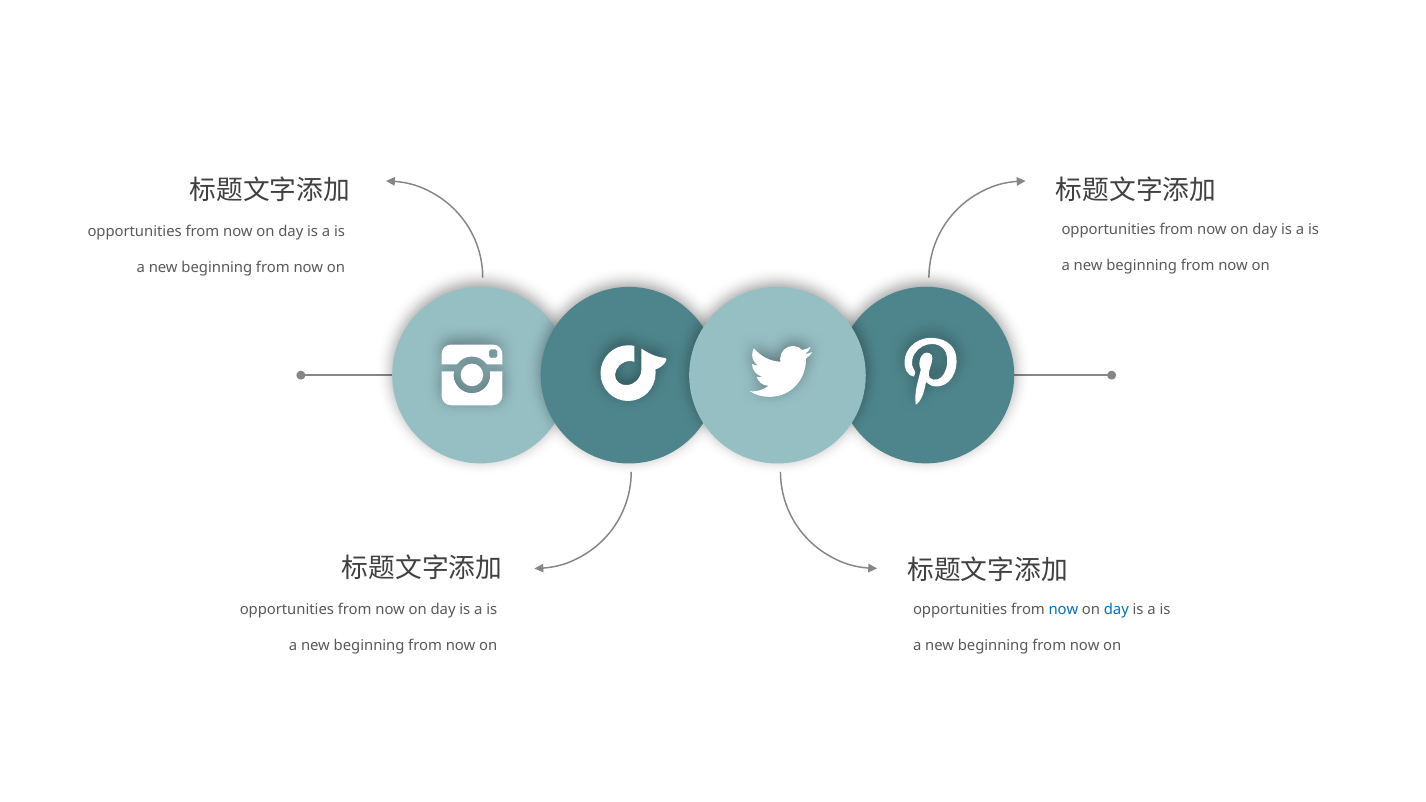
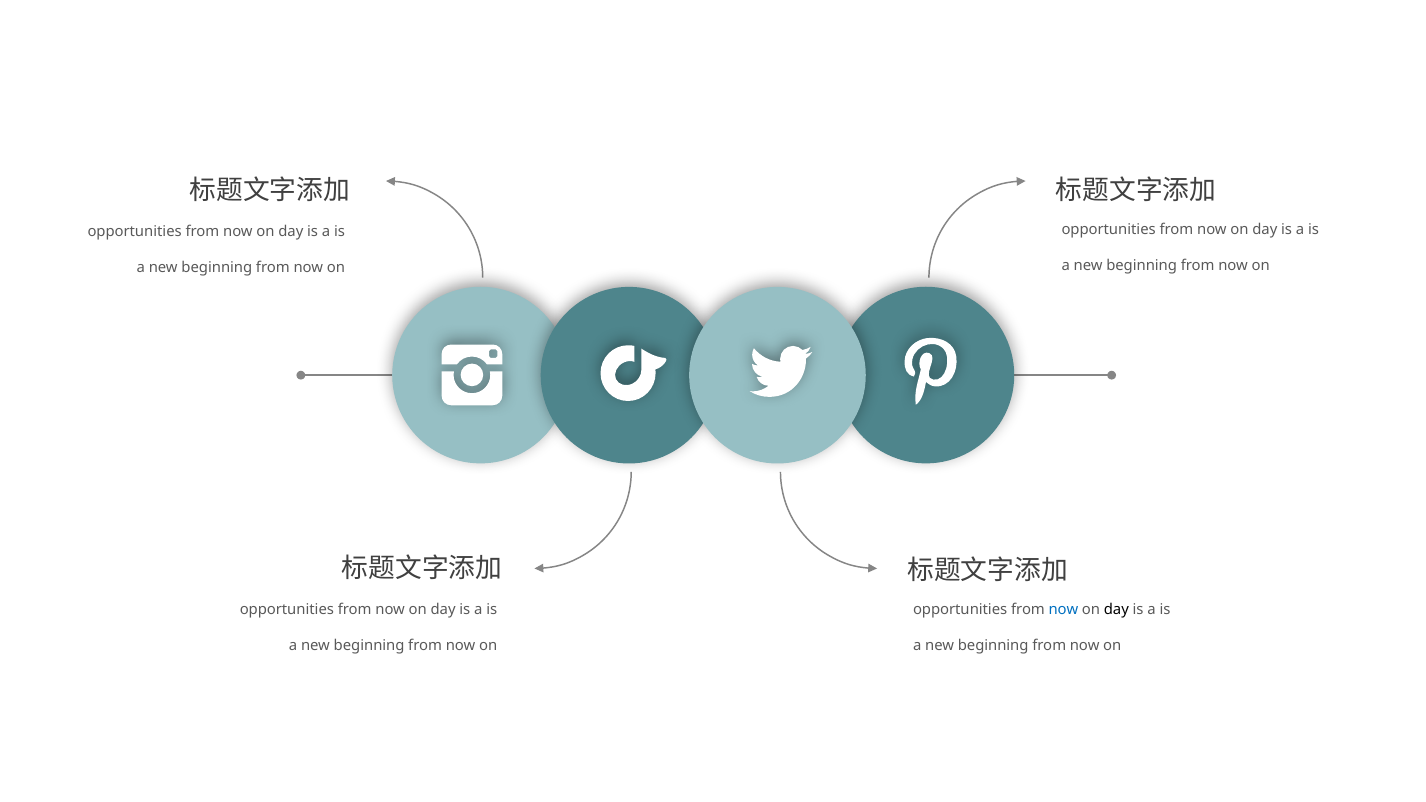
day colour: blue -> black (1116, 610)
